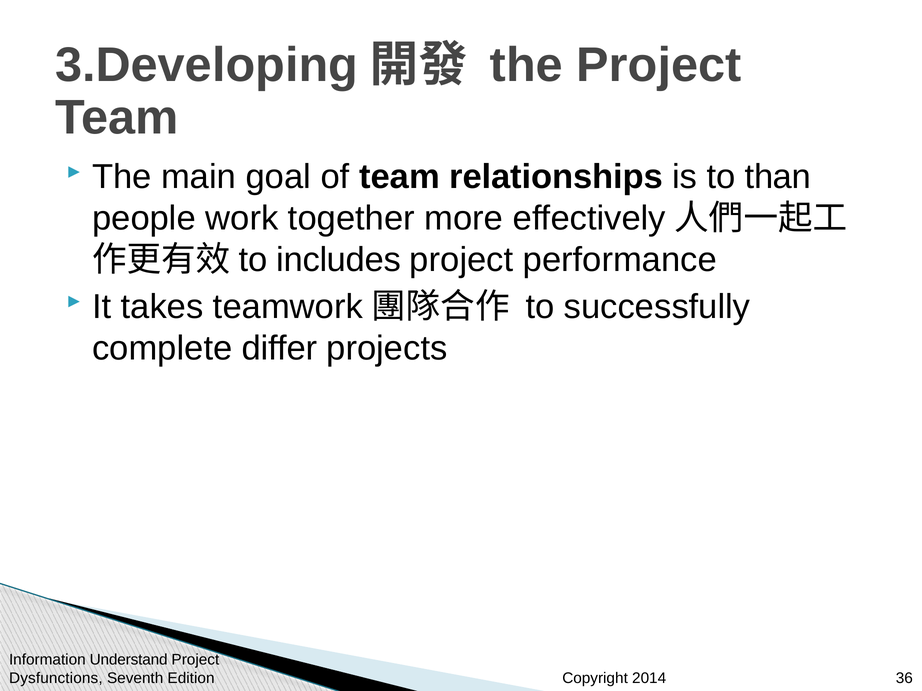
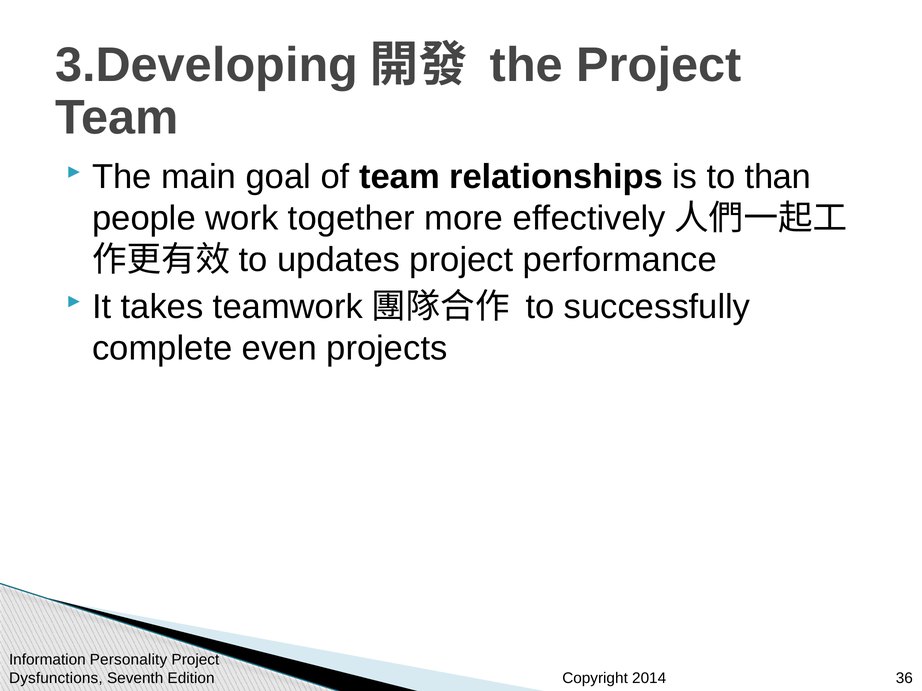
includes: includes -> updates (339, 260)
differ: differ -> even (279, 348)
Understand: Understand -> Personality (128, 660)
